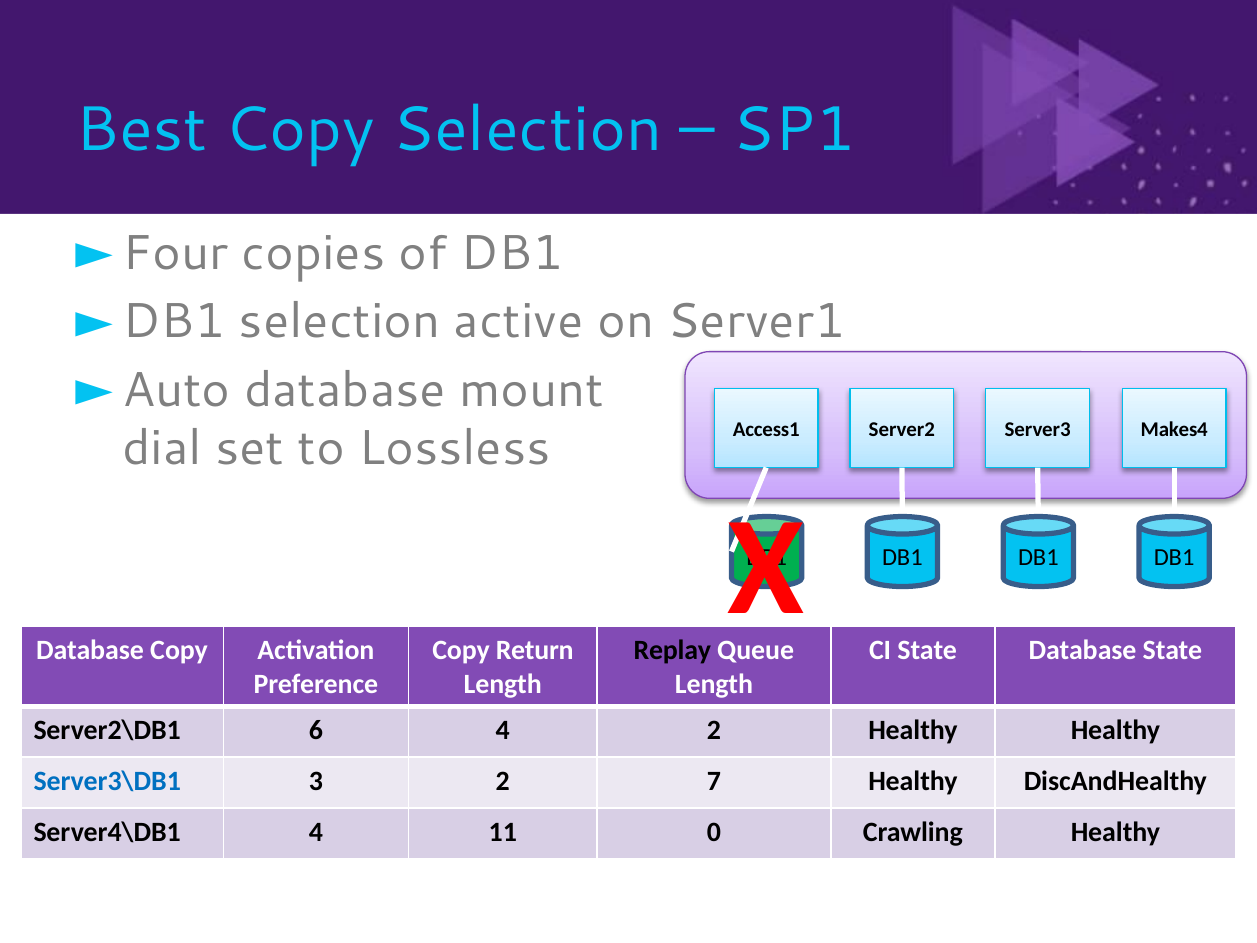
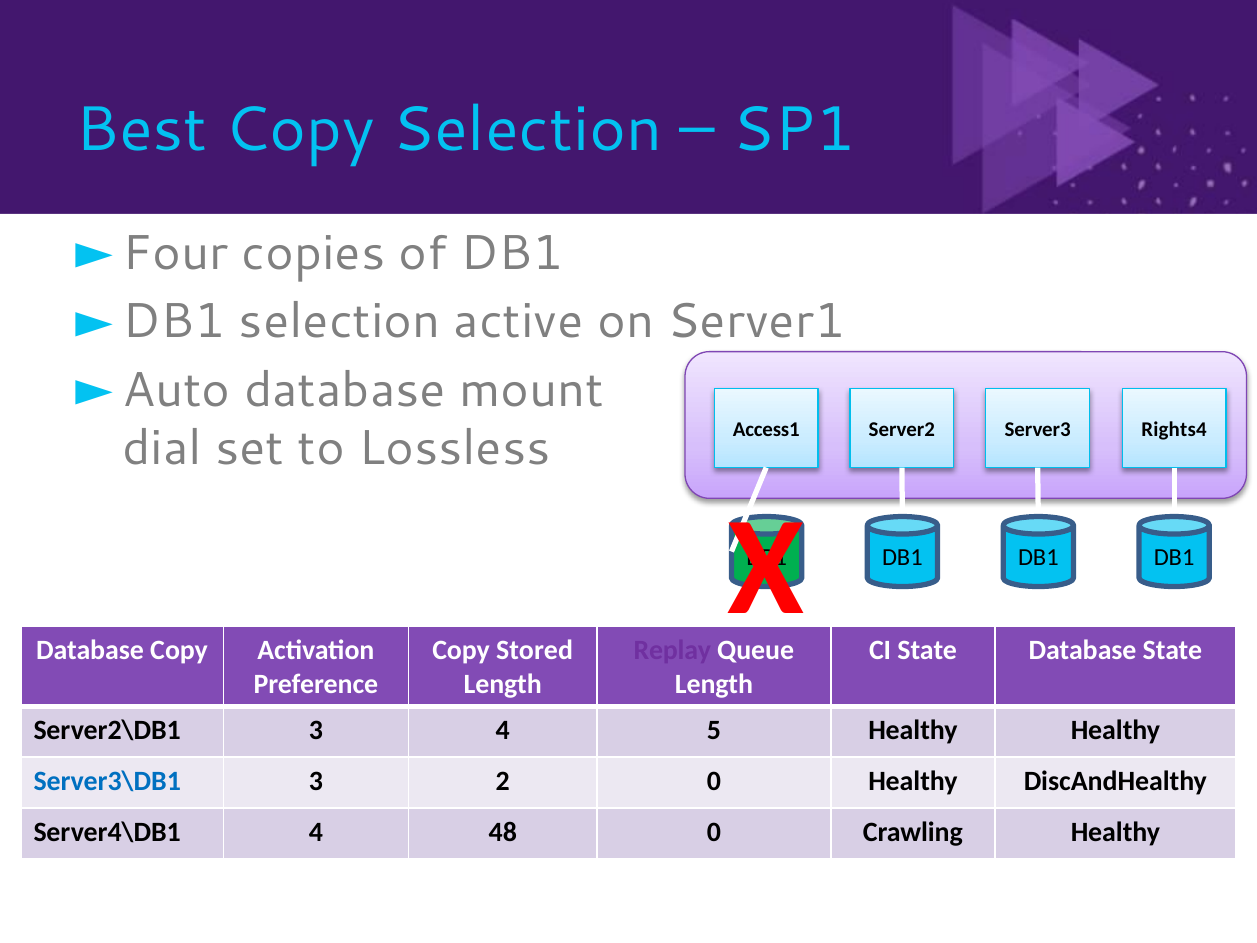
Makes4: Makes4 -> Rights4 (1174, 429)
Return: Return -> Stored (535, 650)
Replay colour: black -> purple (672, 650)
Server2\DB1 6: 6 -> 3 (316, 730)
4 2: 2 -> 5 (714, 730)
2 7: 7 -> 0 (714, 781)
11: 11 -> 48 (503, 832)
